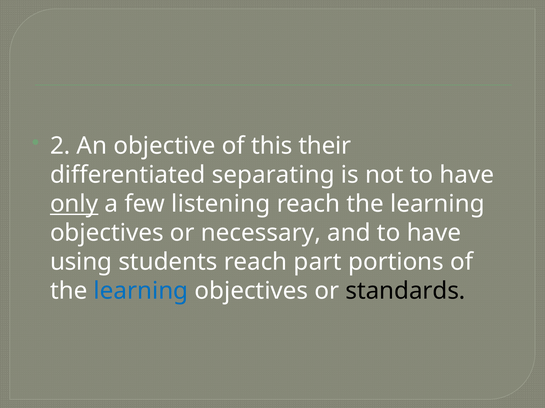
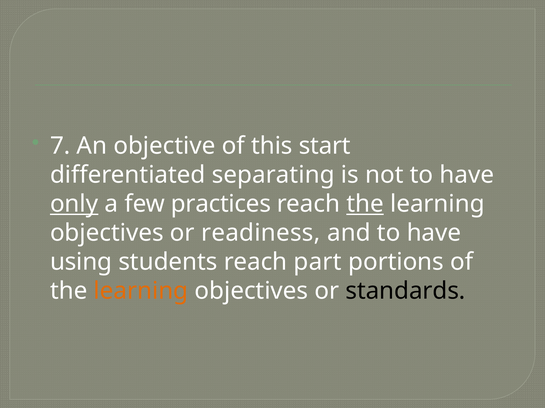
2: 2 -> 7 (60, 146)
their: their -> start (325, 146)
listening: listening -> practices (221, 204)
the underline: none -> present (365, 204)
necessary: necessary -> readiness (261, 233)
learning colour: blue -> orange (141, 291)
